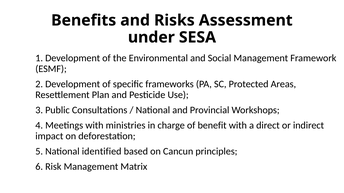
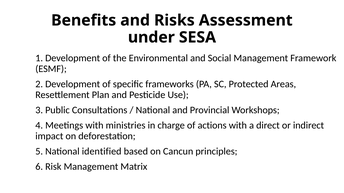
benefit: benefit -> actions (212, 126)
